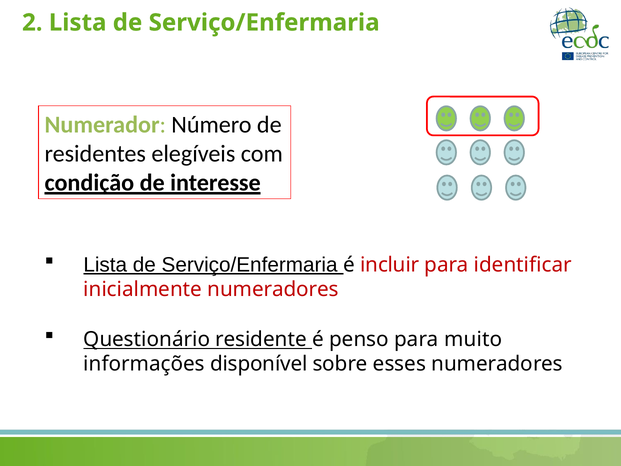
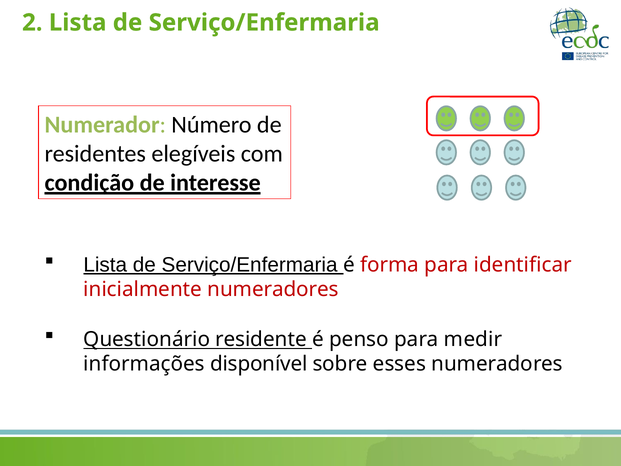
incluir: incluir -> forma (390, 265)
muito: muito -> medir (473, 339)
